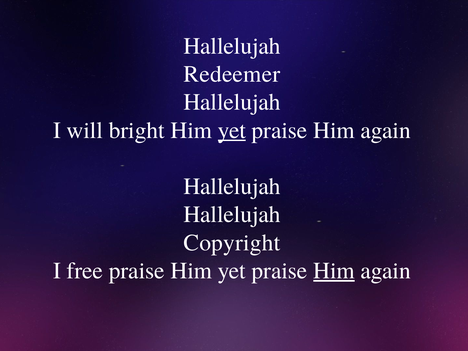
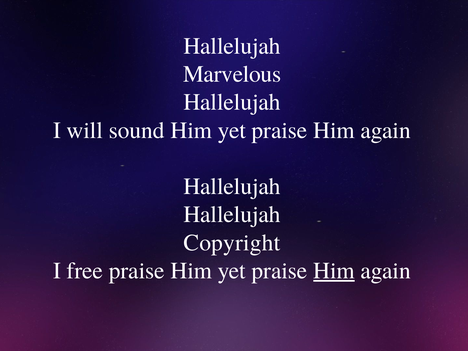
Redeemer: Redeemer -> Marvelous (232, 74)
bright: bright -> sound (137, 130)
yet underline: present -> none (232, 130)
